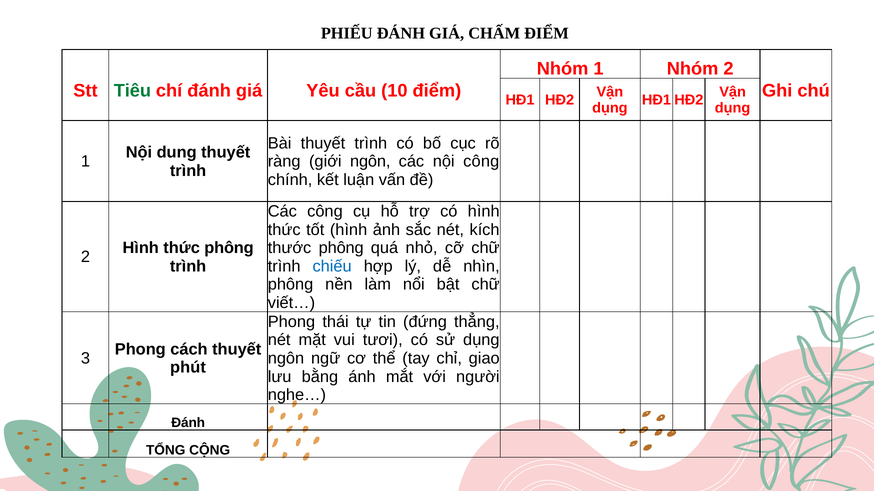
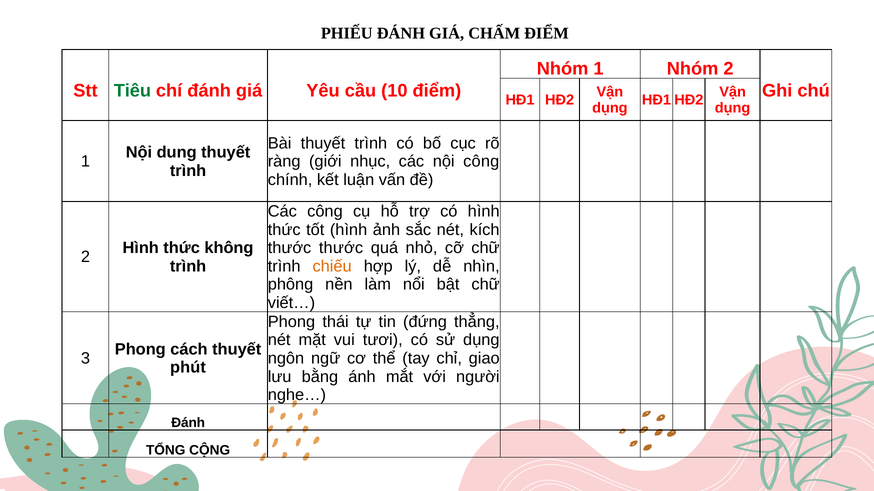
giới ngôn: ngôn -> nhục (370, 162)
thức phông: phông -> không (229, 248)
thước phông: phông -> thước (341, 248)
chiếu colour: blue -> orange (332, 267)
